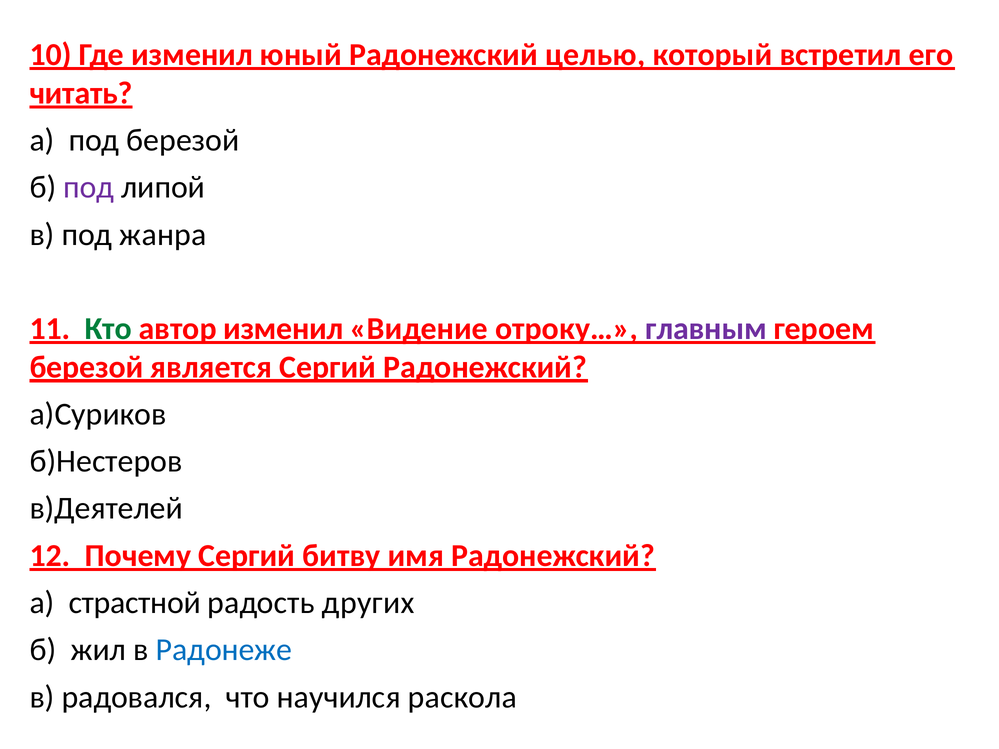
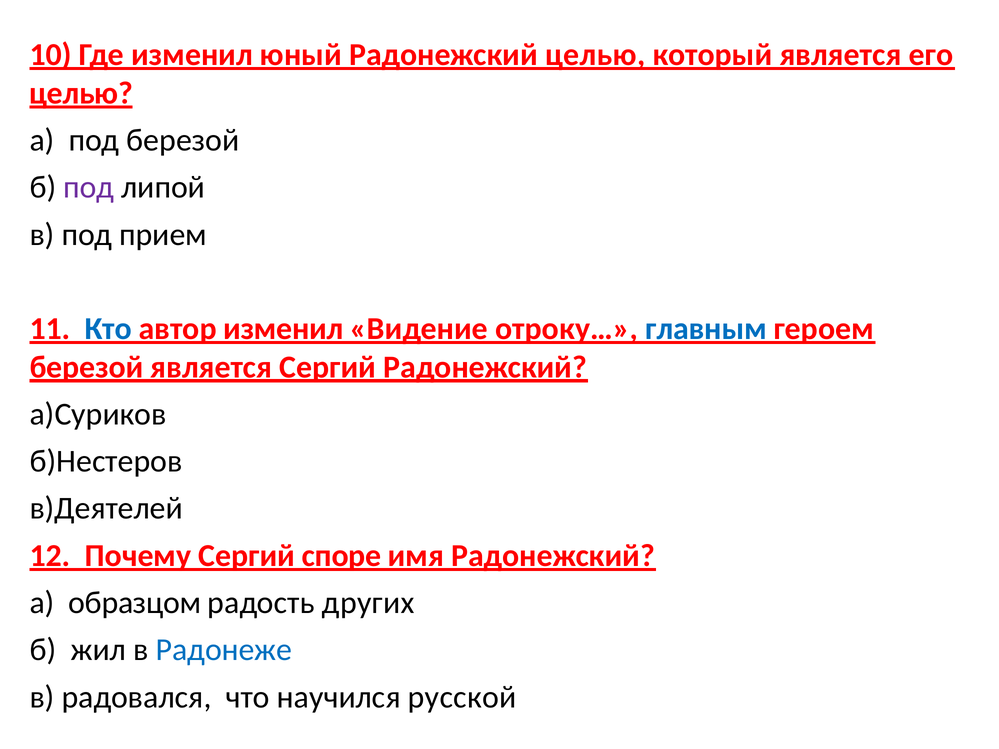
который встретил: встретил -> является (841, 55)
читать: читать -> целью (81, 93)
жанра: жанра -> прием (163, 235)
Кто colour: green -> blue (108, 329)
главным colour: purple -> blue (706, 329)
битву: битву -> споре (342, 556)
страстной: страстной -> образцом (135, 603)
раскола: раскола -> русской (462, 697)
